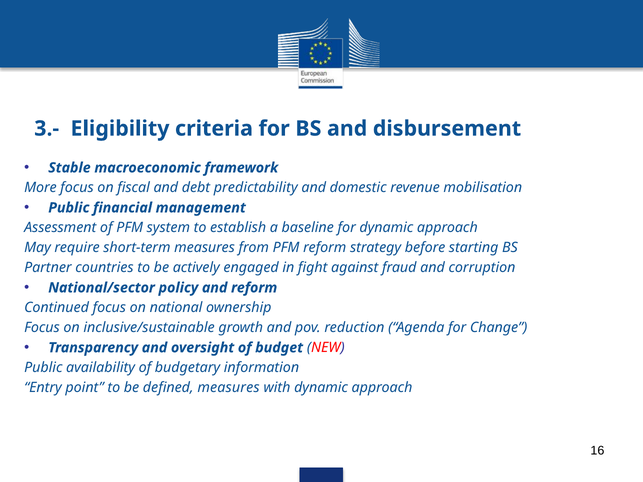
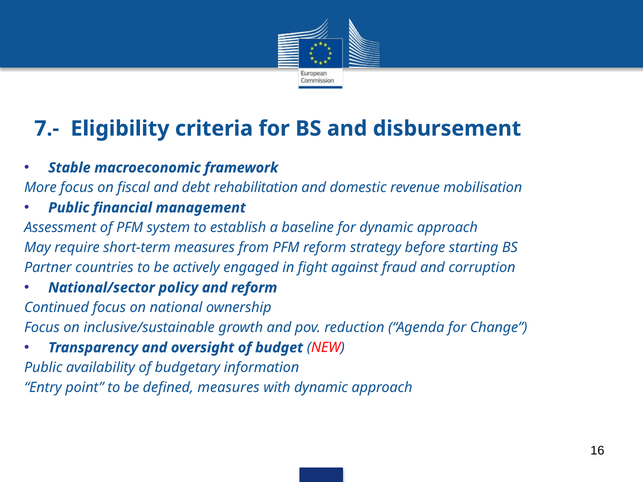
3.-: 3.- -> 7.- (47, 129)
predictability: predictability -> rehabilitation (256, 188)
